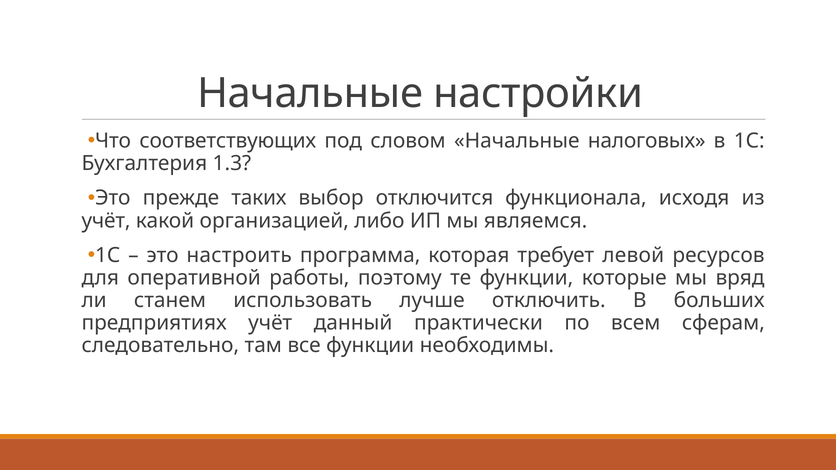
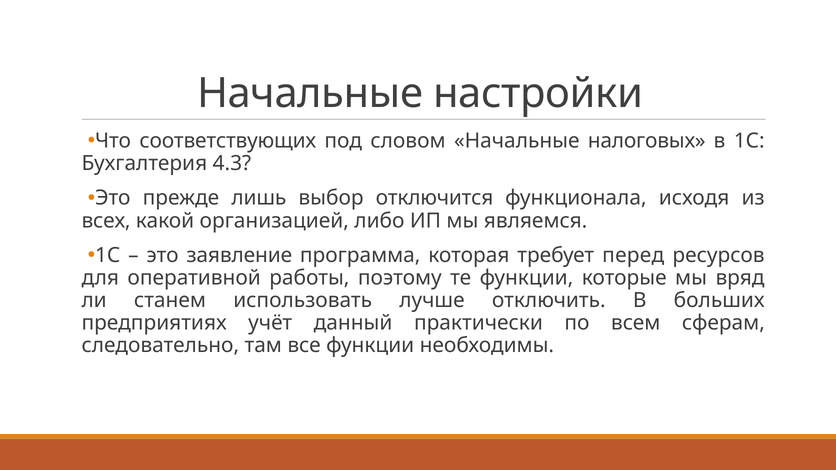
1.3: 1.3 -> 4.3 (232, 163)
таких: таких -> лишь (259, 198)
учёт: учёт -> всех (106, 221)
настроить: настроить -> заявление (239, 256)
левой: левой -> перед (633, 256)
